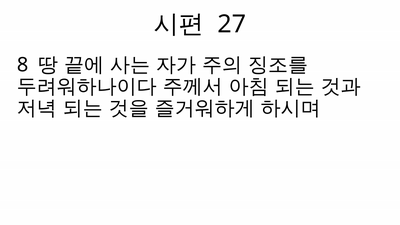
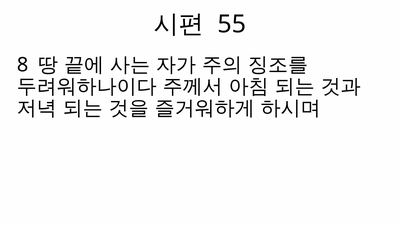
27: 27 -> 55 (232, 24)
